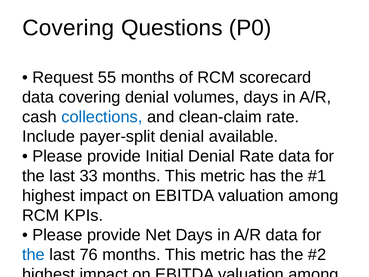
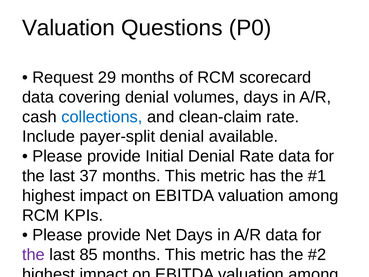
Covering: Covering -> Valuation (69, 28)
55: 55 -> 29 (107, 77)
33: 33 -> 37 (89, 176)
the colour: blue -> purple (33, 255)
76: 76 -> 85 (89, 255)
